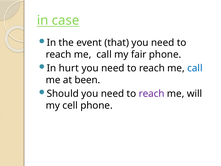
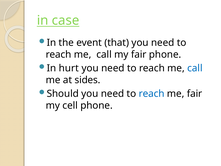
been: been -> sides (87, 80)
reach colour: purple -> blue (152, 94)
me will: will -> fair (195, 94)
